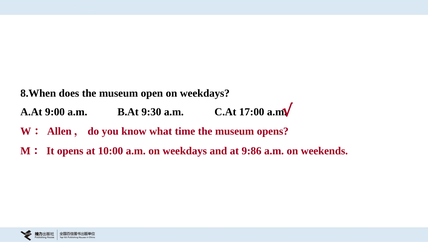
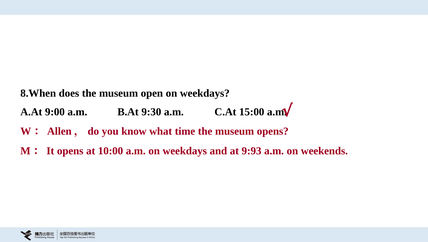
17:00: 17:00 -> 15:00 (252, 112)
9:86: 9:86 -> 9:93 (252, 151)
